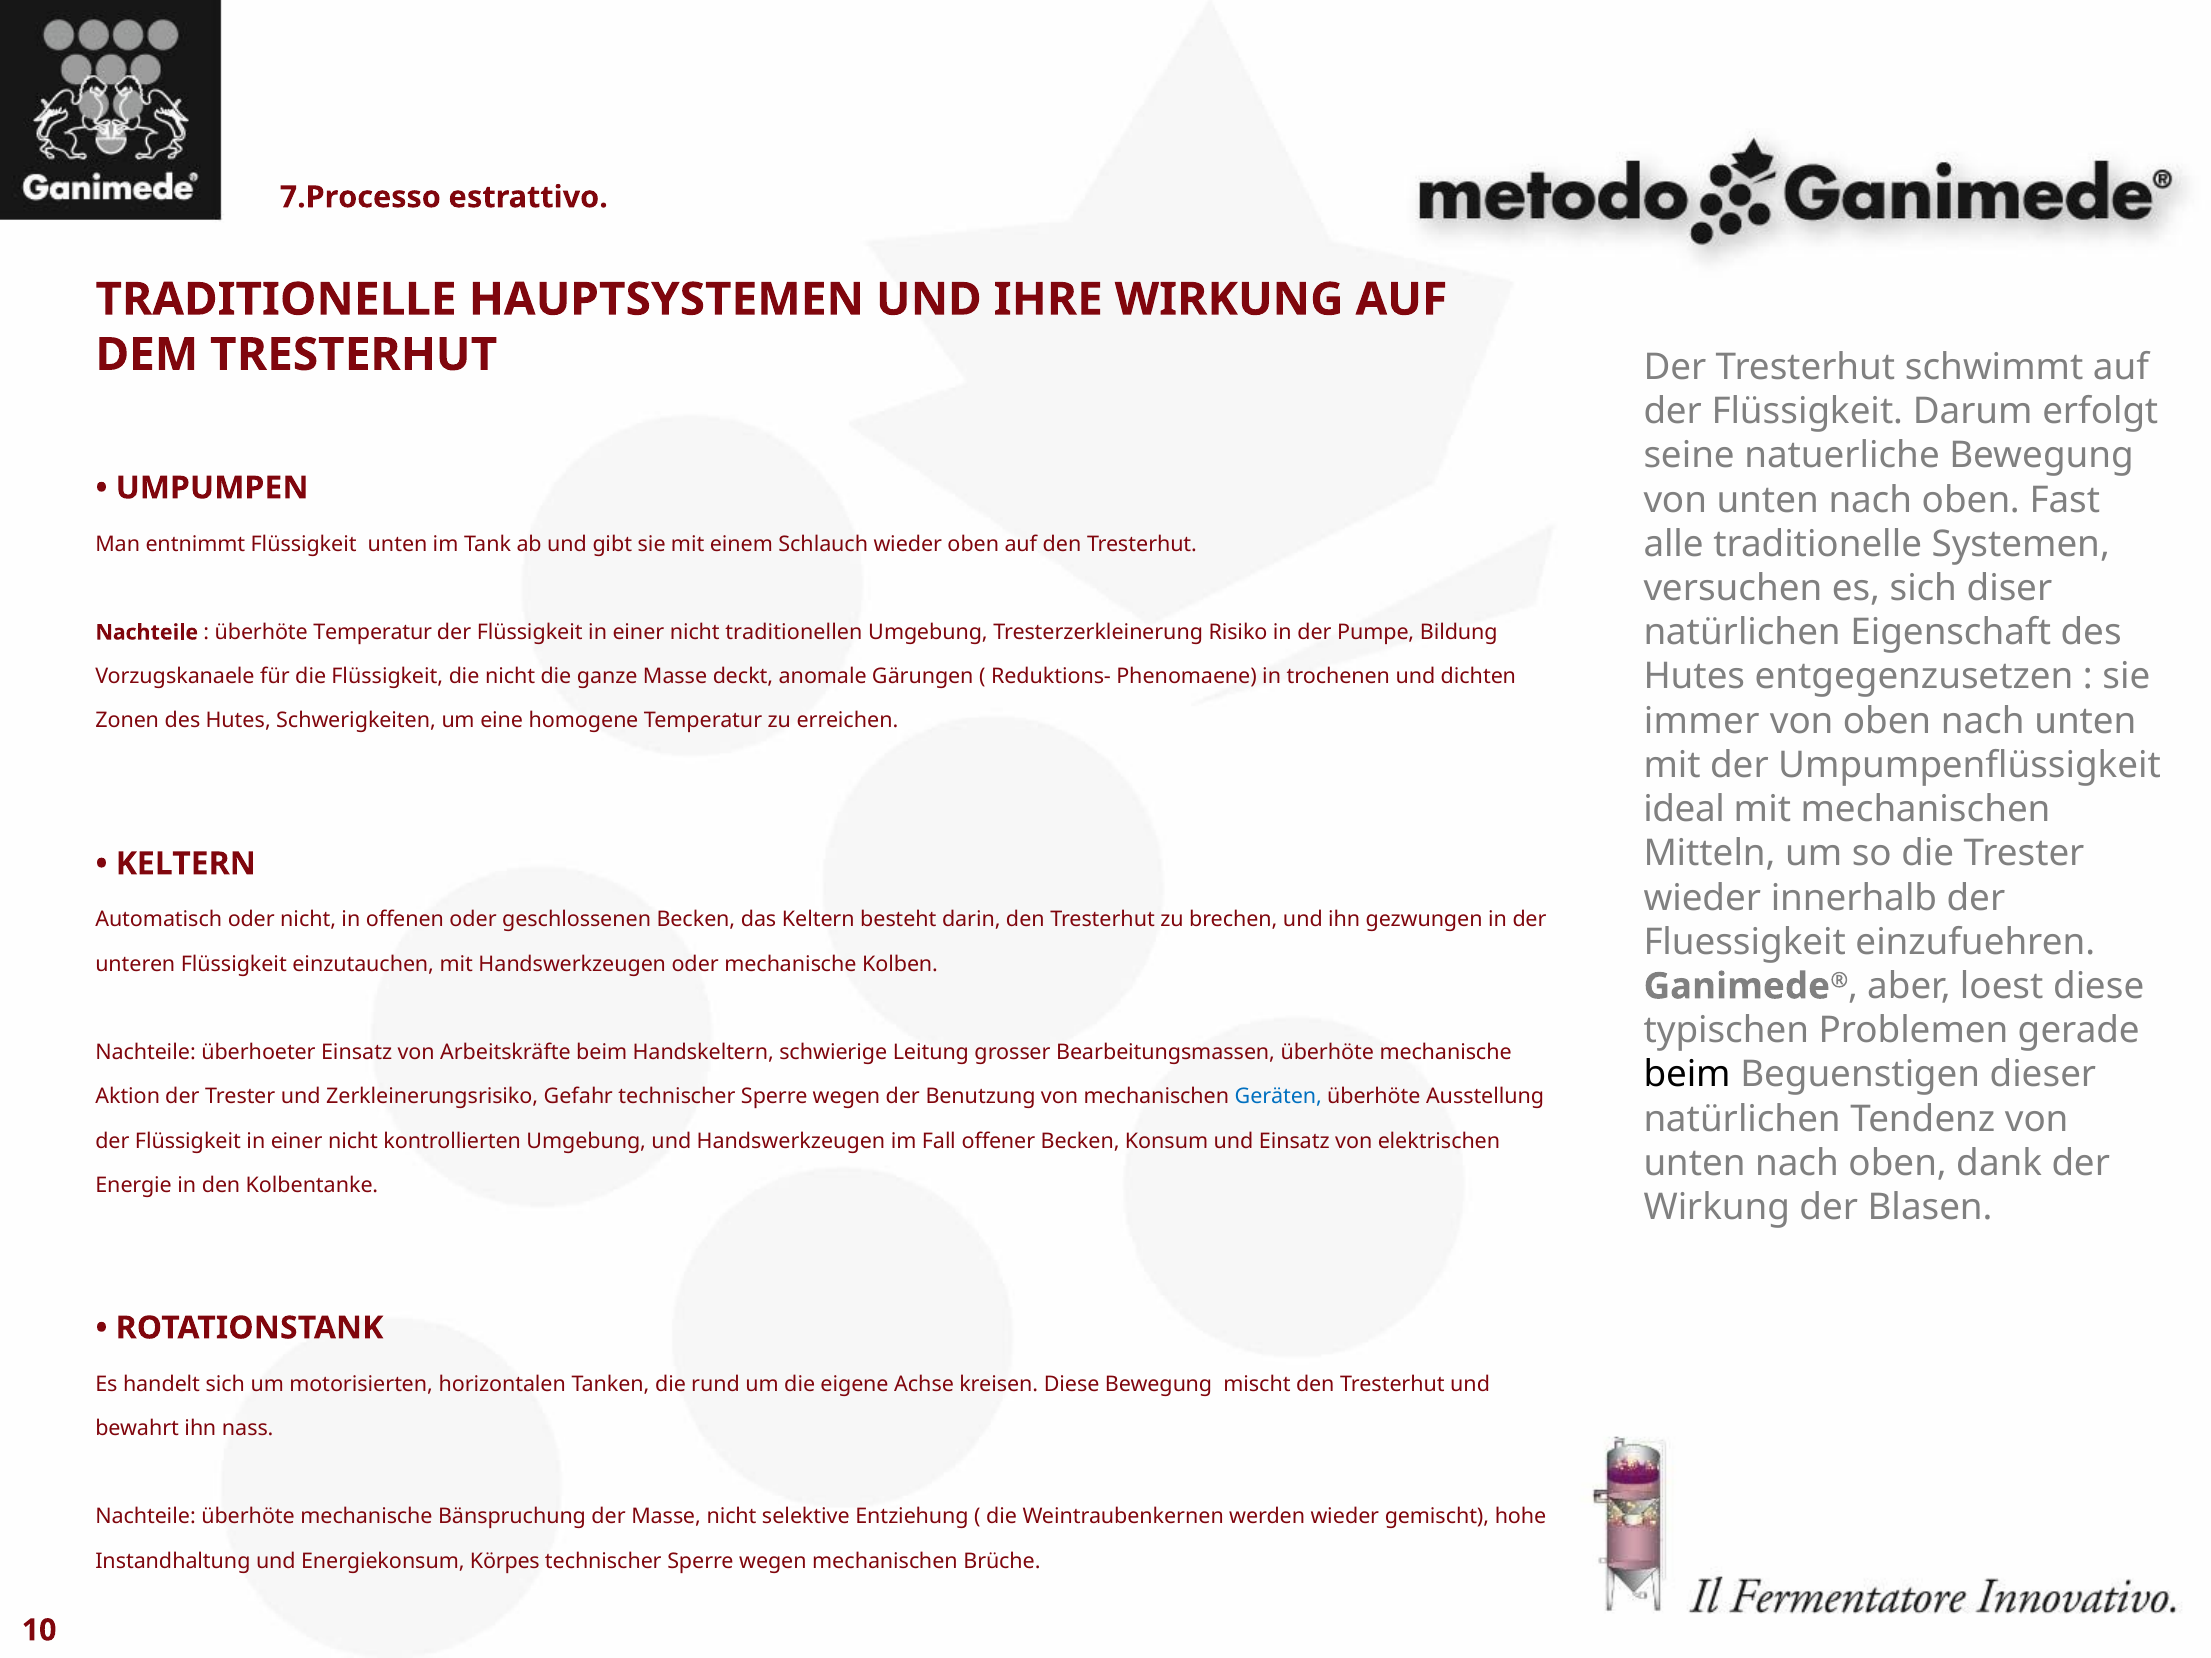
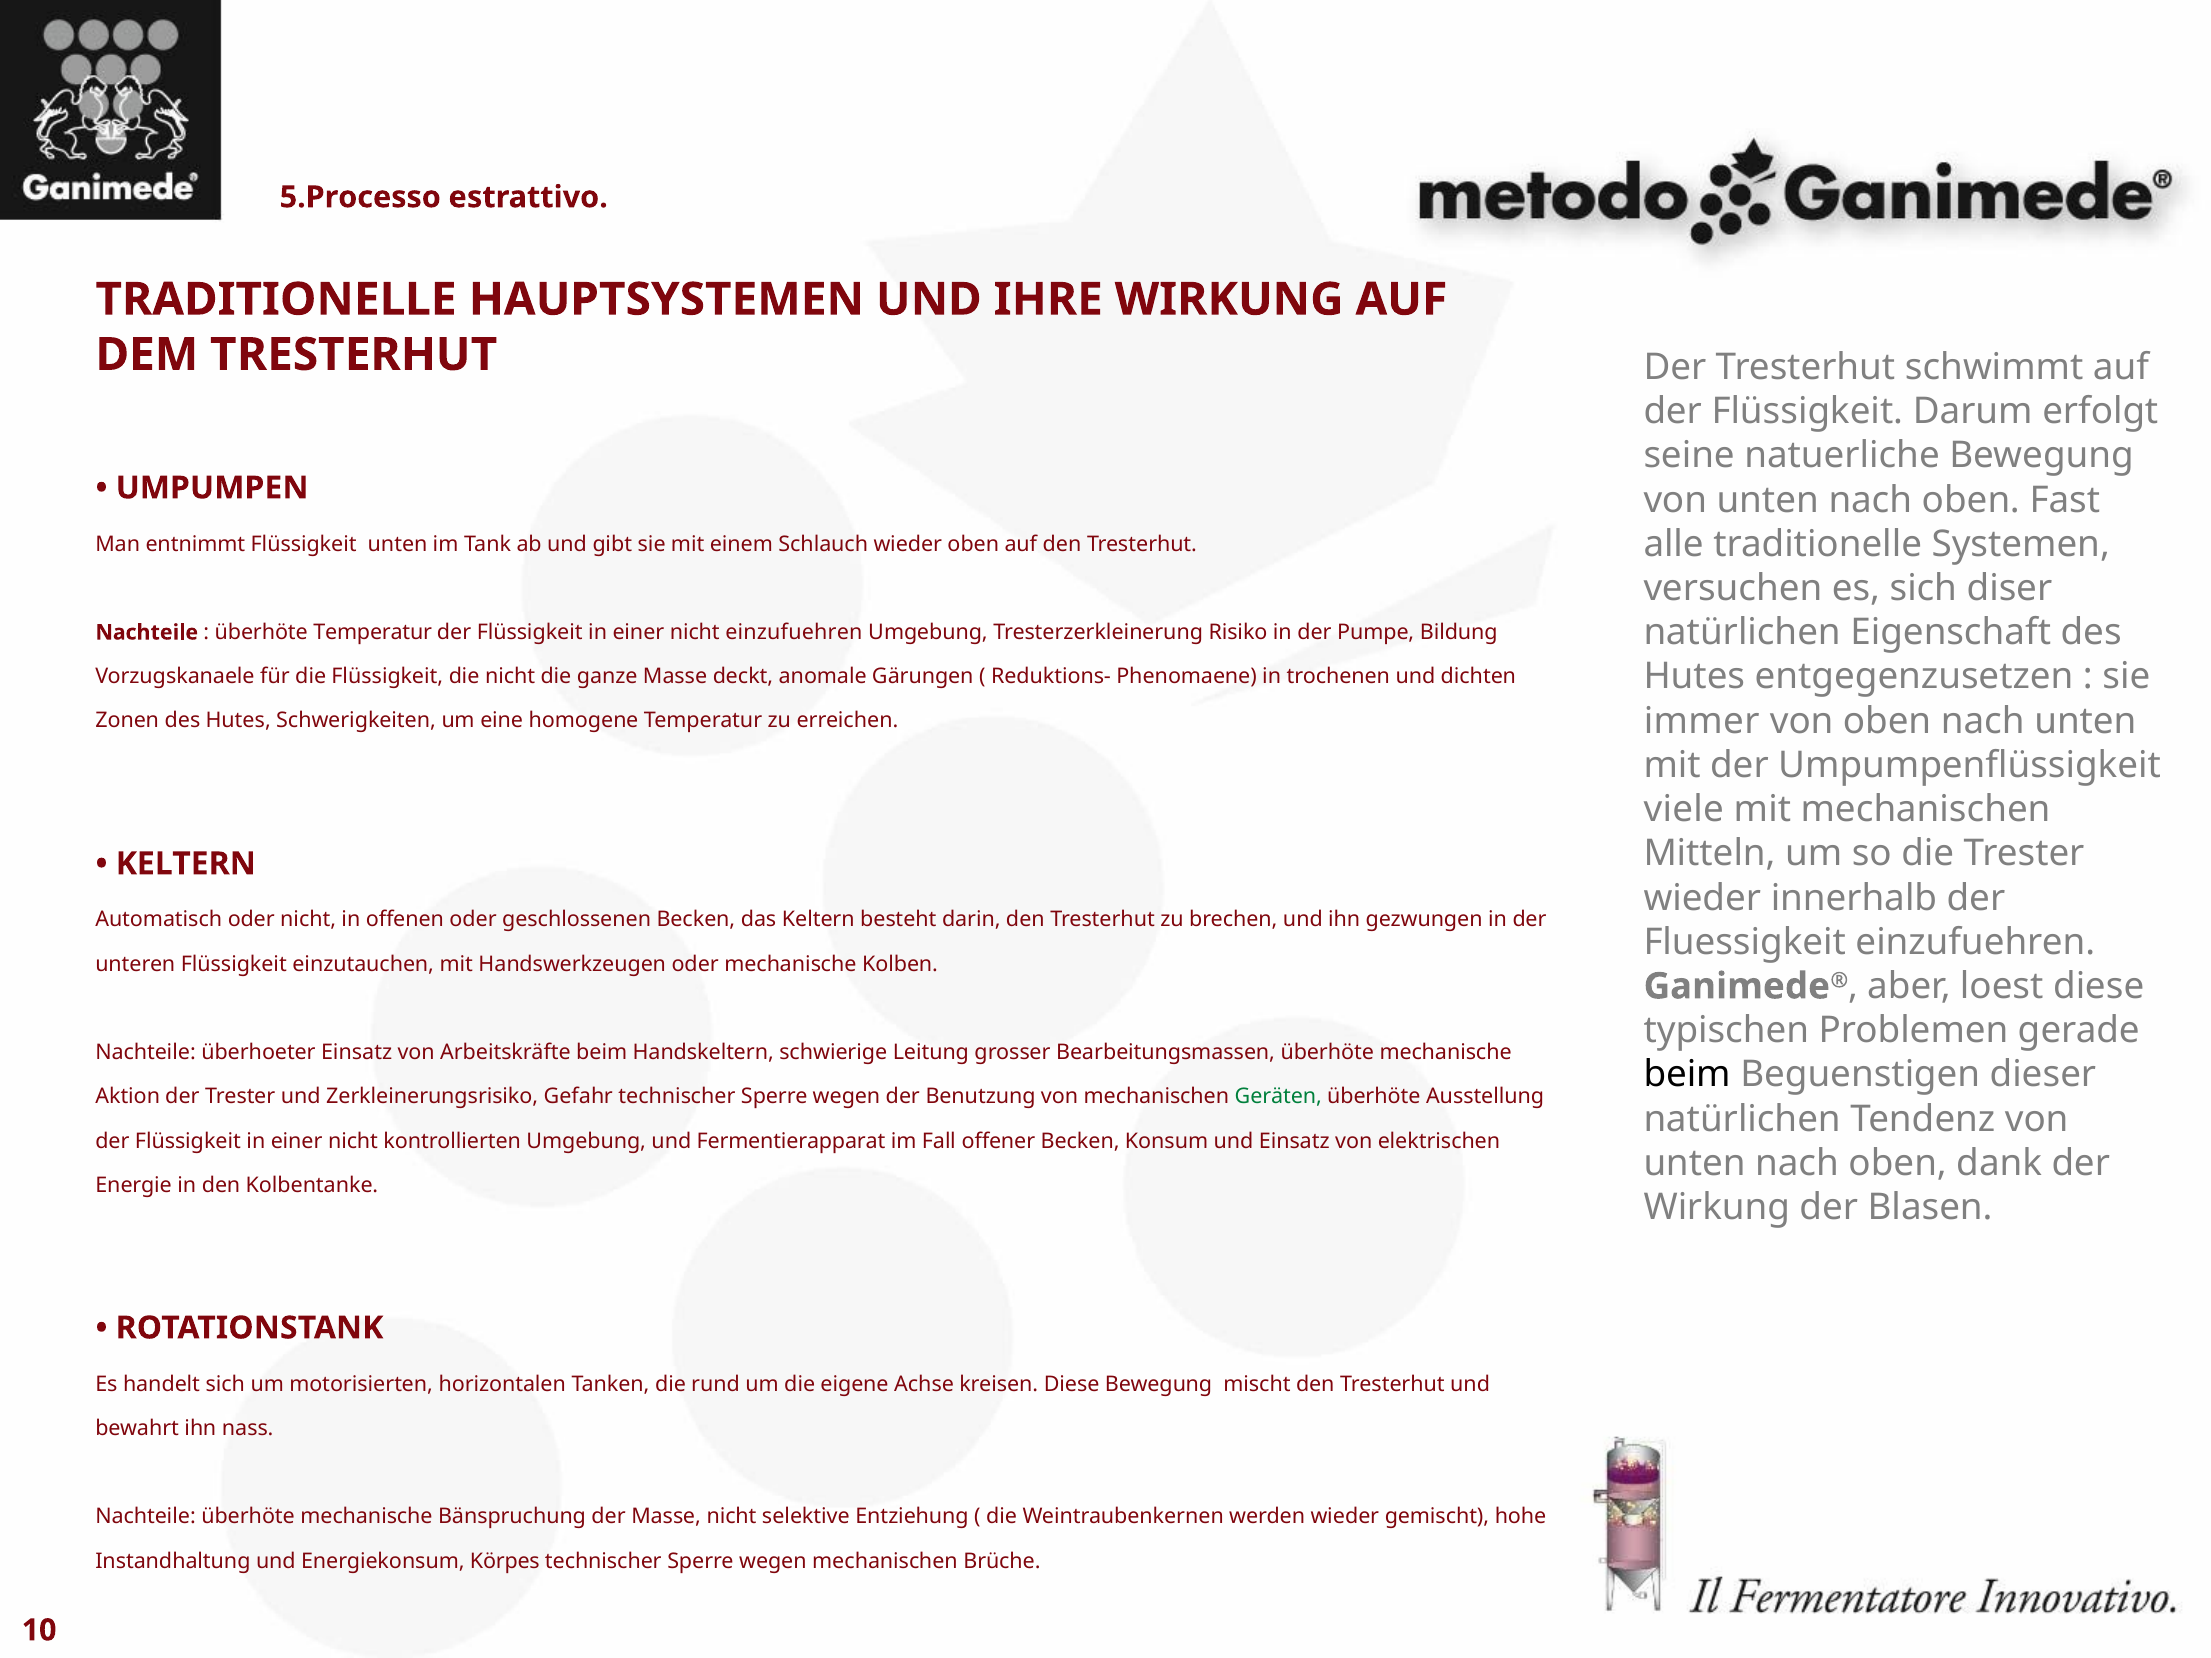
7.Processo: 7.Processo -> 5.Processo (360, 197)
nicht traditionellen: traditionellen -> einzufuehren (794, 633)
ideal: ideal -> viele (1684, 810)
Geräten colour: blue -> green (1278, 1097)
und Handswerkzeugen: Handswerkzeugen -> Fermentierapparat (791, 1141)
